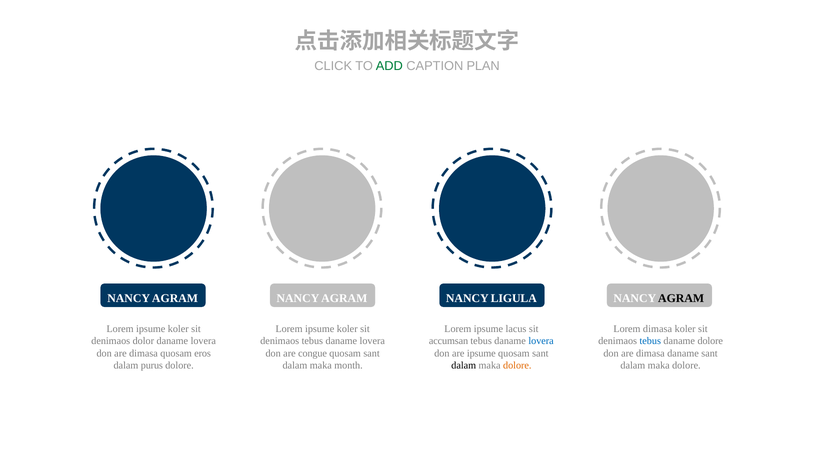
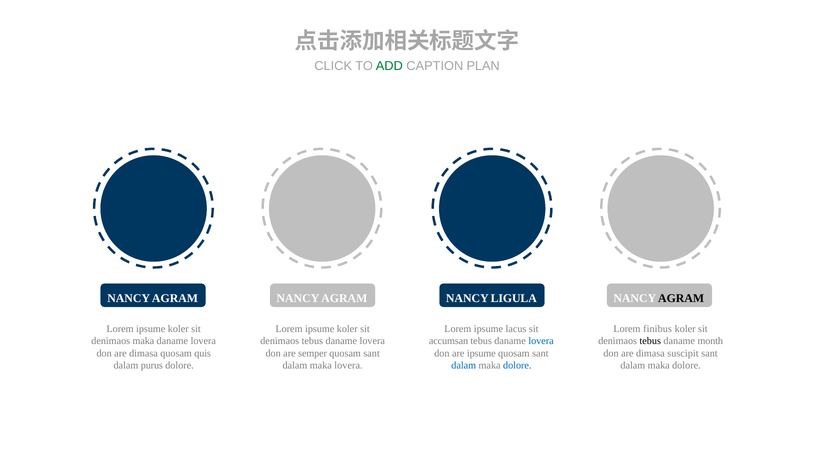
Lorem dimasa: dimasa -> finibus (658, 329)
denimaos dolor: dolor -> maka (143, 341)
tebus colour: blue -> black (650, 341)
daname dolore: dolore -> month (710, 341)
eros: eros -> quis (203, 353)
congue: congue -> semper (313, 353)
dimasa daname: daname -> suscipit (683, 353)
maka month: month -> lovera (348, 365)
dalam colour: black -> blue (464, 365)
dolore colour: orange -> blue (517, 365)
